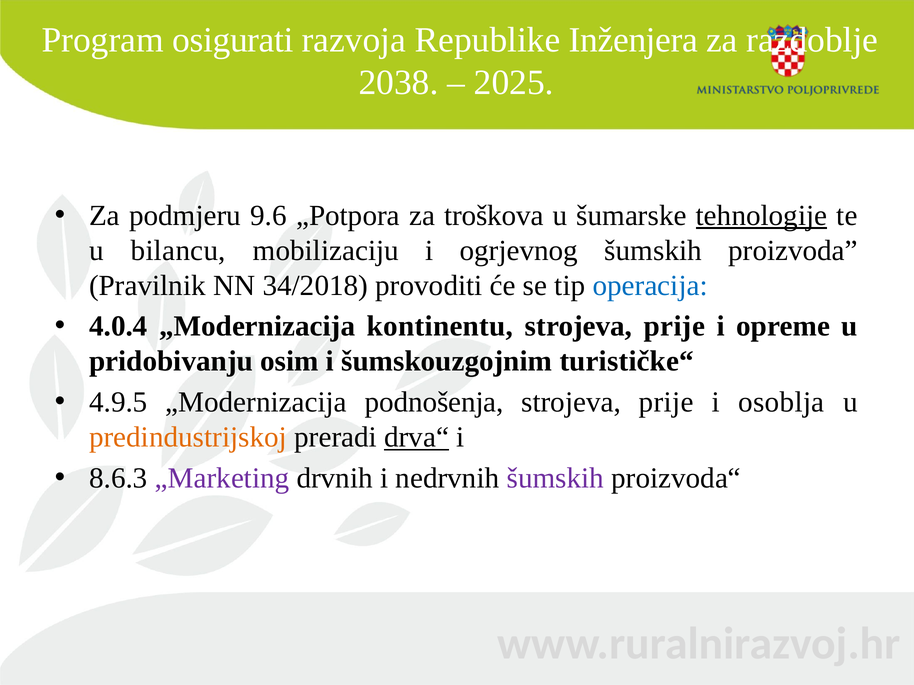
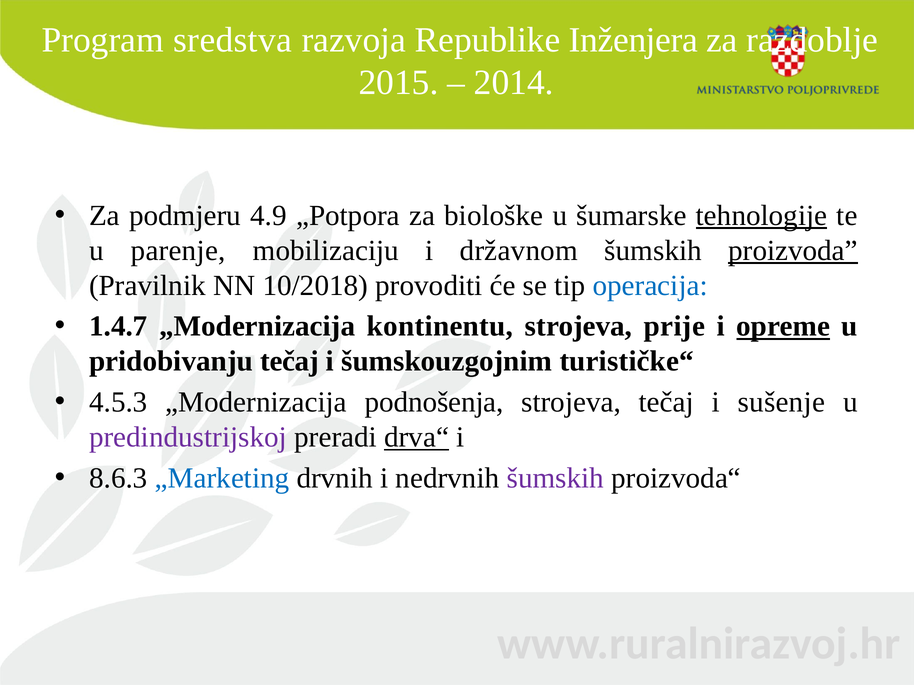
osigurati: osigurati -> sredstva (233, 40)
2038: 2038 -> 2015 (399, 83)
2025: 2025 -> 2014 (514, 83)
9.6: 9.6 -> 4.9 (269, 216)
troškova: troškova -> biološke (494, 216)
bilancu: bilancu -> parenje (178, 251)
ogrjevnog: ogrjevnog -> državnom (519, 251)
proizvoda underline: none -> present (793, 251)
34/2018: 34/2018 -> 10/2018 (315, 286)
4.0.4: 4.0.4 -> 1.4.7 (118, 327)
opreme underline: none -> present (783, 327)
pridobivanju osim: osim -> tečaj (290, 362)
4.9.5: 4.9.5 -> 4.5.3 (118, 402)
prije: prije -> tečaj (666, 402)
osoblja: osoblja -> sušenje (781, 402)
predindustrijskoj colour: orange -> purple (188, 437)
„Marketing colour: purple -> blue (222, 478)
